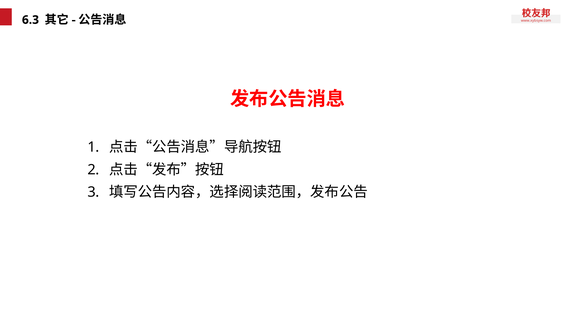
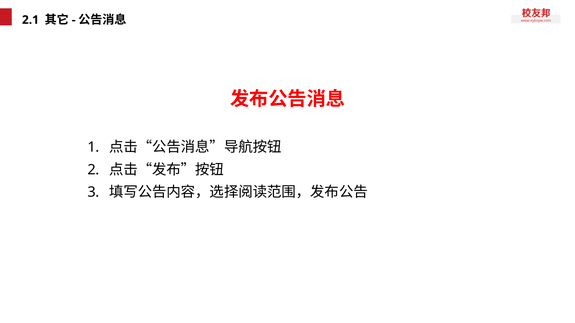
6.3: 6.3 -> 2.1 (30, 20)
